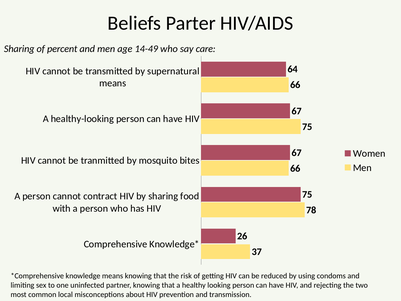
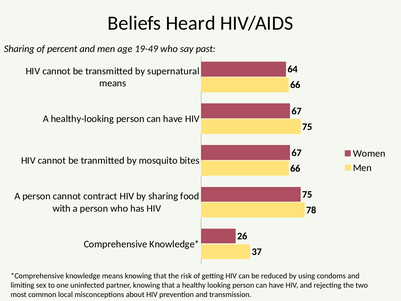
Parter: Parter -> Heard (191, 23)
14-49: 14-49 -> 19-49 (146, 49)
care: care -> past (206, 49)
